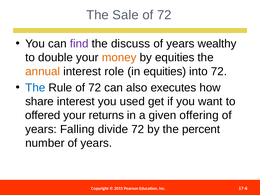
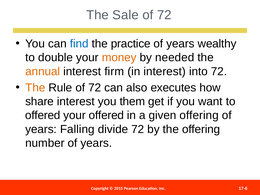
find colour: purple -> blue (79, 44)
discuss: discuss -> practice (131, 44)
by equities: equities -> needed (175, 58)
role: role -> firm (114, 71)
in equities: equities -> interest (165, 71)
The colour: blue -> orange (35, 88)
used: used -> them (132, 102)
your returns: returns -> offered (106, 115)
the percent: percent -> offering (201, 129)
